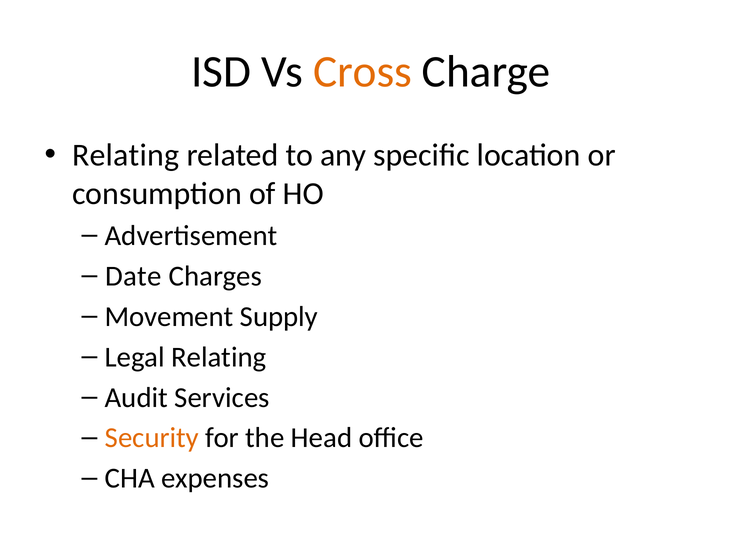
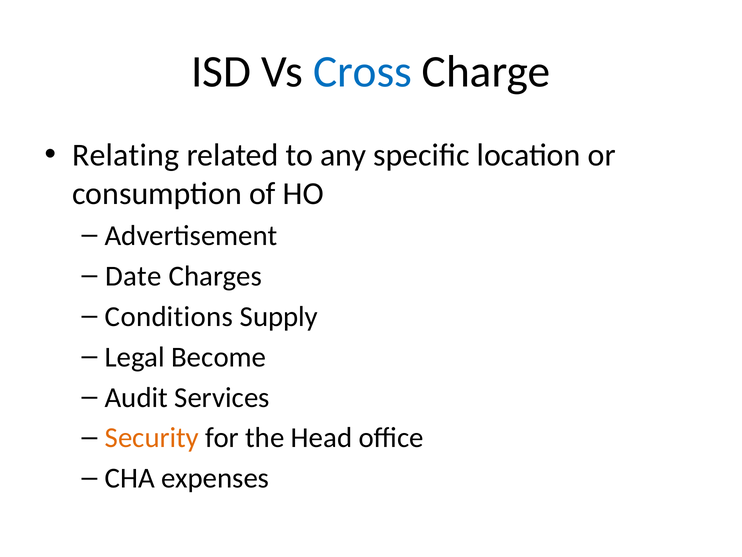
Cross colour: orange -> blue (362, 72)
Movement: Movement -> Conditions (169, 316)
Legal Relating: Relating -> Become (219, 357)
